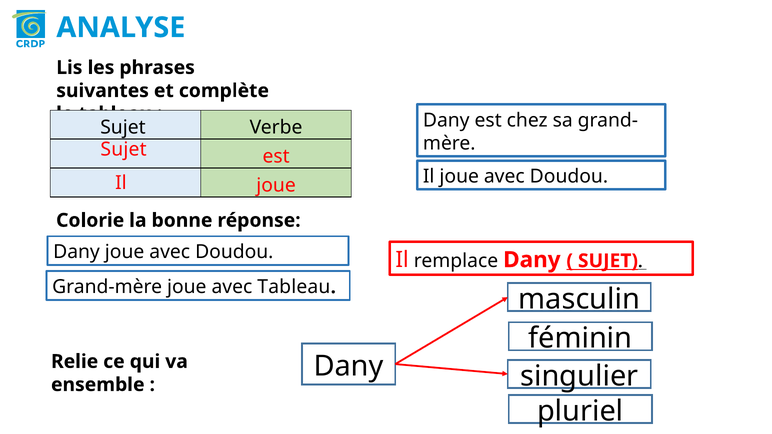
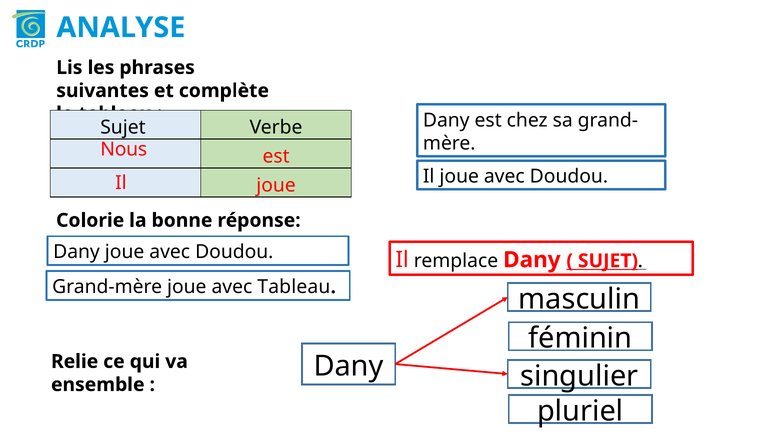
Sujet: Sujet -> Nous (124, 150)
